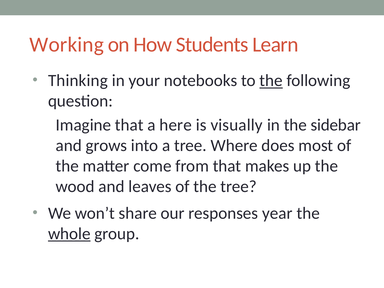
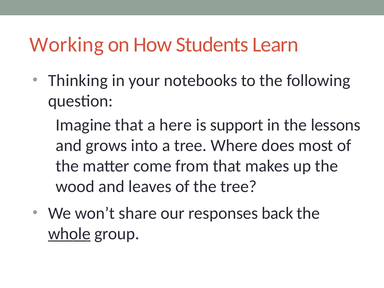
the underline: present -> none (271, 81)
visually: visually -> support (237, 125)
sidebar: sidebar -> lessons (336, 125)
year: year -> back (277, 213)
